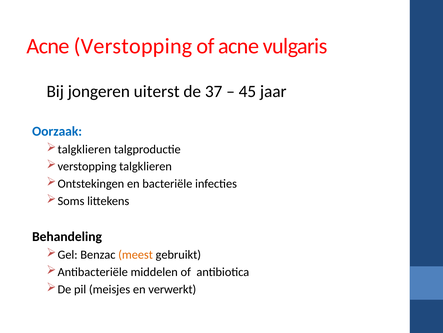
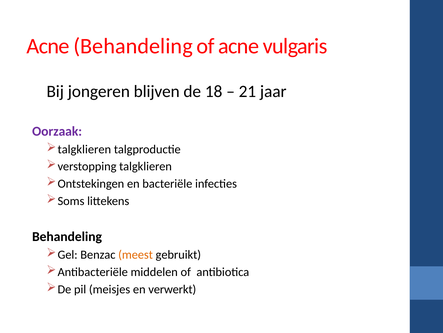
Acne Verstopping: Verstopping -> Behandeling (133, 46)
uiterst: uiterst -> blijven (157, 91)
37: 37 -> 18 (214, 91)
45: 45 -> 21 (247, 91)
Oorzaak colour: blue -> purple (57, 131)
